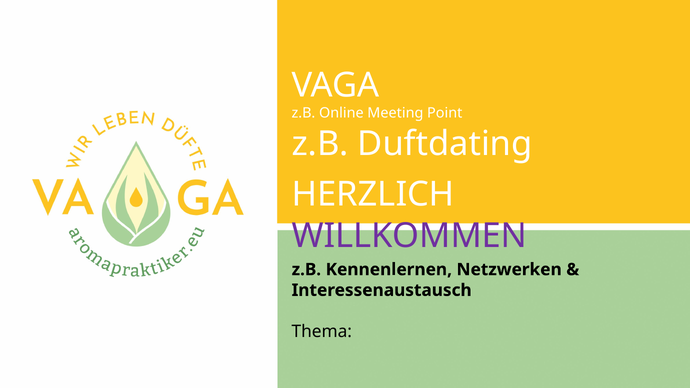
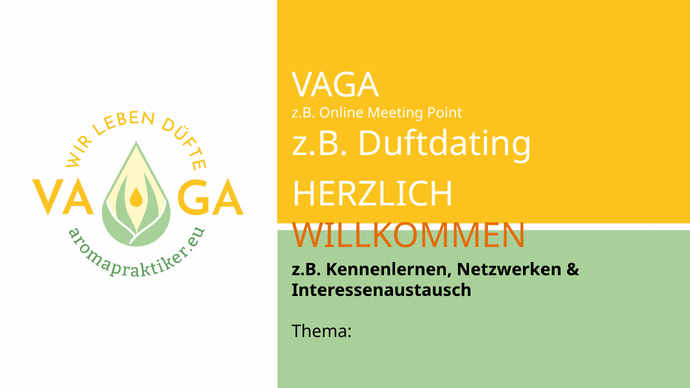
WILLKOMMEN colour: purple -> orange (409, 236)
